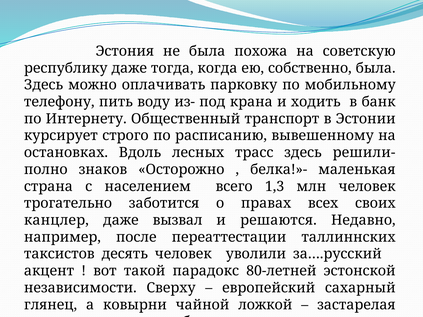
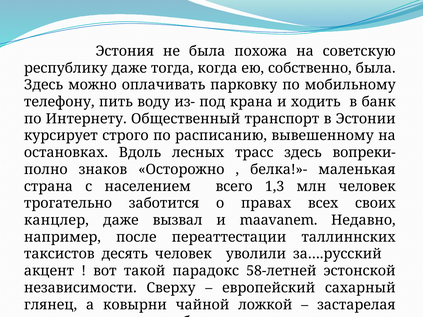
решили-: решили- -> вопреки- (364, 153)
решаются: решаются -> maavanem (279, 220)
80-летней: 80-летней -> 58-летней (281, 271)
